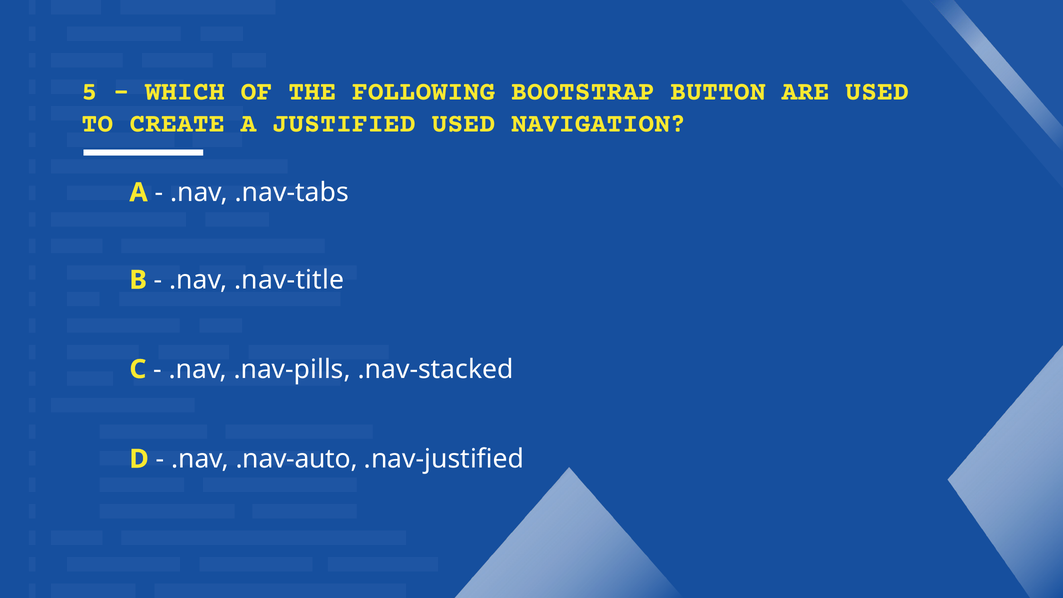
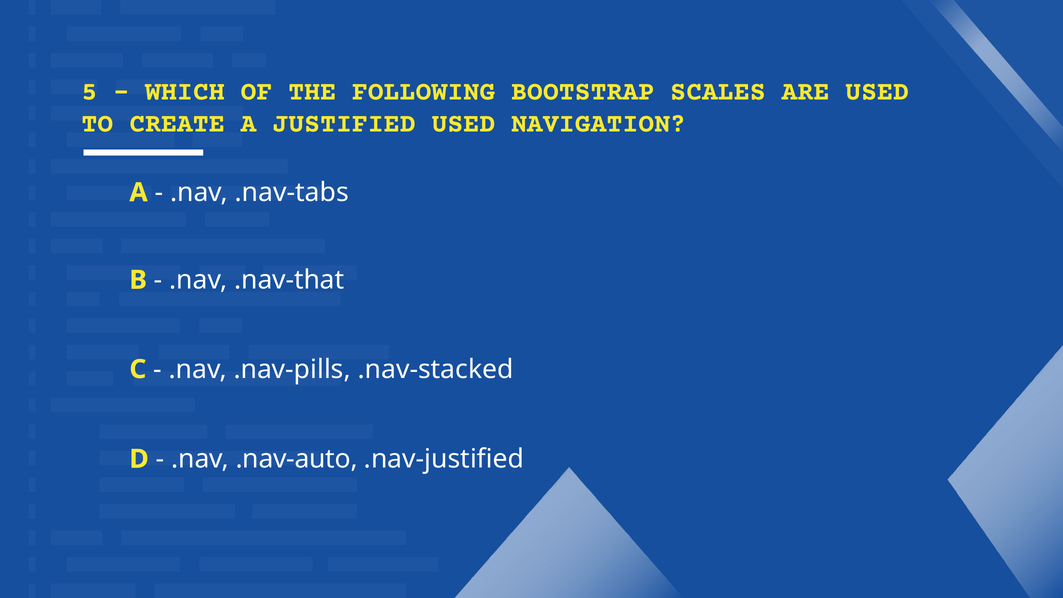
BUTTON: BUTTON -> SCALES (718, 91)
.nav-title: .nav-title -> .nav-that (289, 280)
